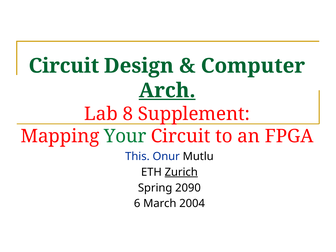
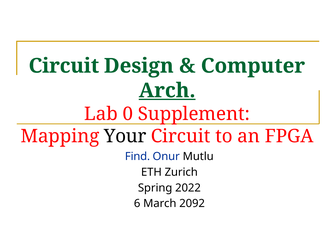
8: 8 -> 0 (128, 114)
Your colour: green -> black (125, 136)
This: This -> Find (137, 156)
Zurich underline: present -> none (181, 172)
2090: 2090 -> 2022 (188, 188)
2004: 2004 -> 2092 (192, 203)
